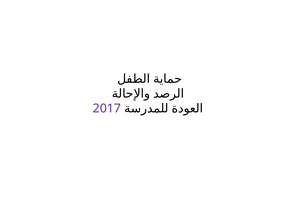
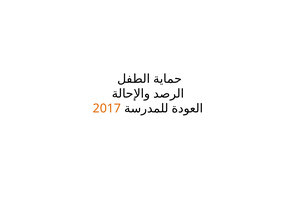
2017 colour: purple -> orange (107, 108)
